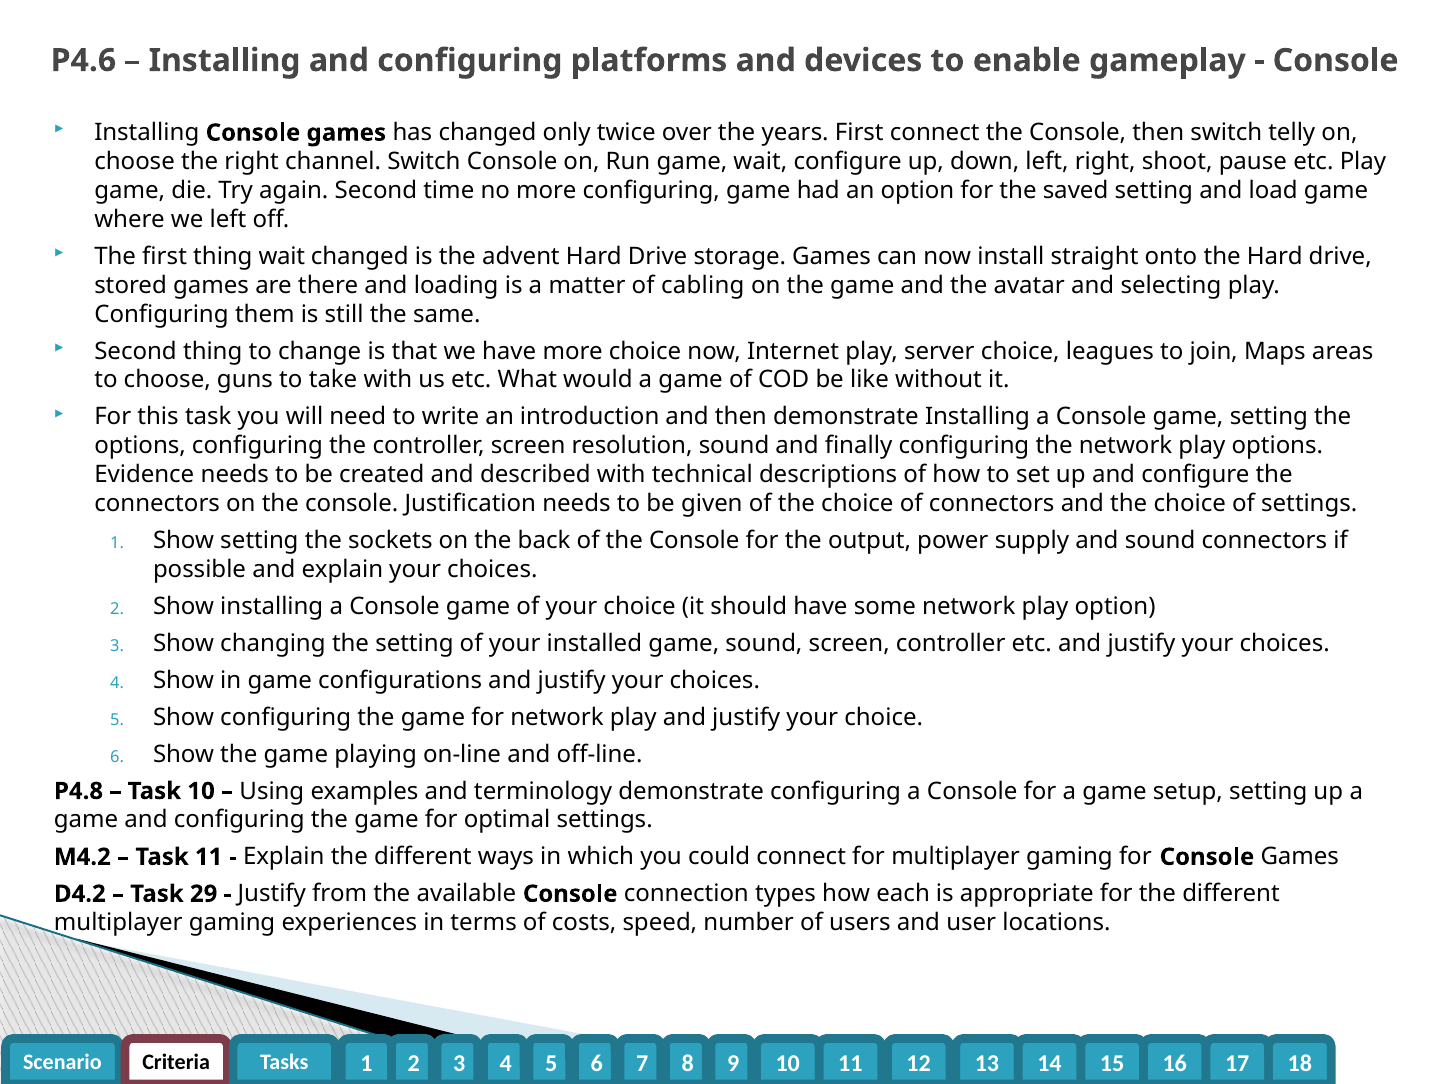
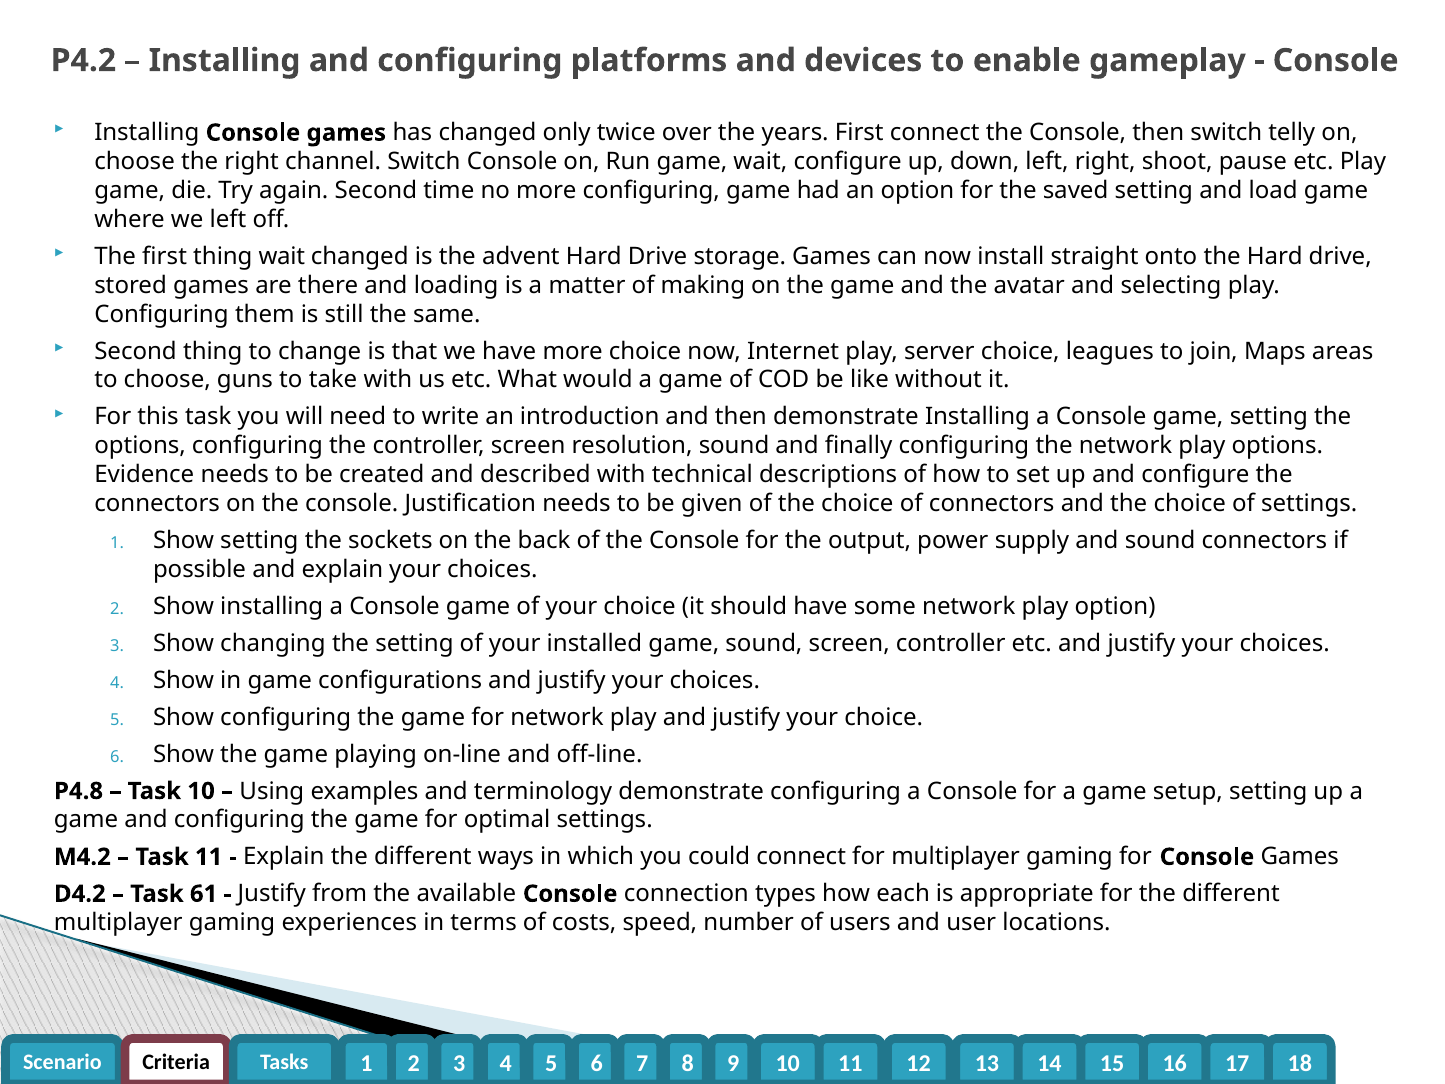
P4.6: P4.6 -> P4.2 (83, 60)
cabling: cabling -> making (703, 285)
29: 29 -> 61 (204, 894)
